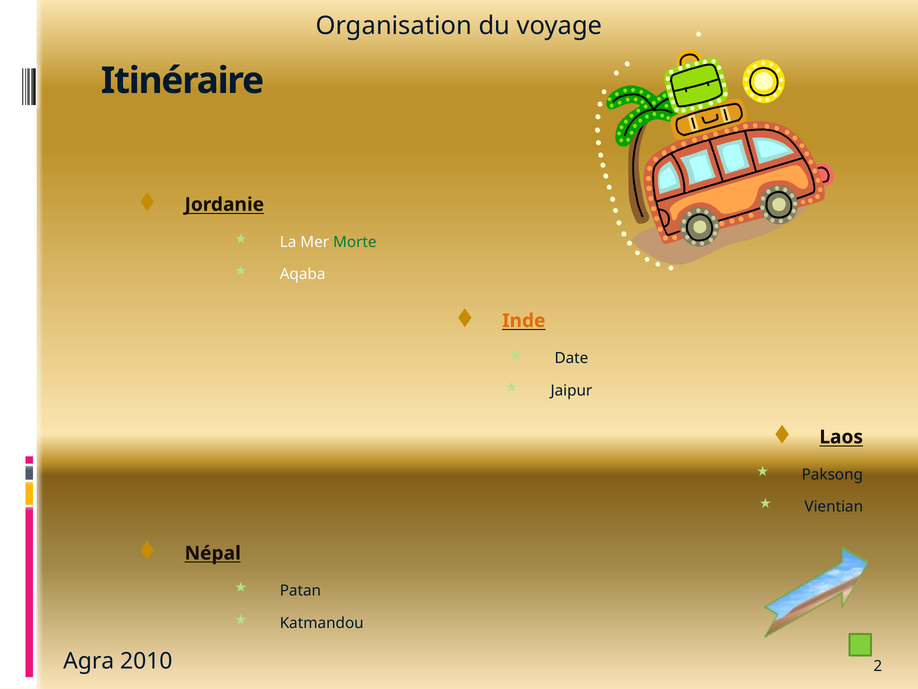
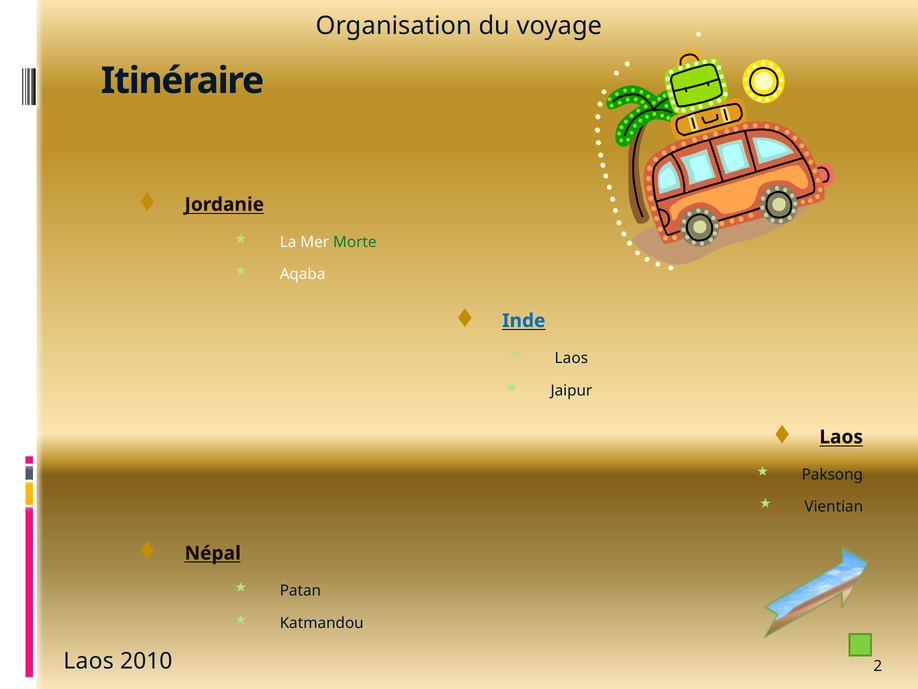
Inde colour: orange -> blue (524, 321)
Date: Date -> Laos (571, 358)
Agra: Agra -> Laos (89, 661)
